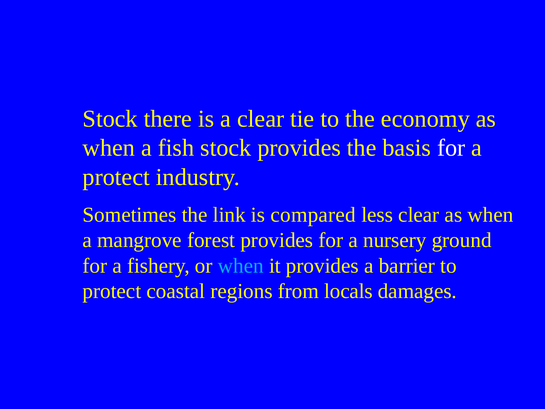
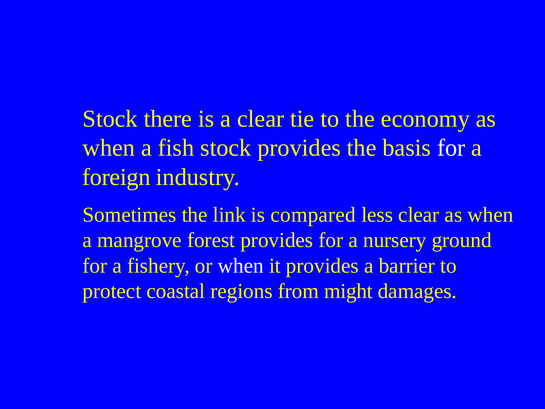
protect: protect -> foreign (116, 177)
when colour: light blue -> white (241, 266)
locals: locals -> might (348, 291)
